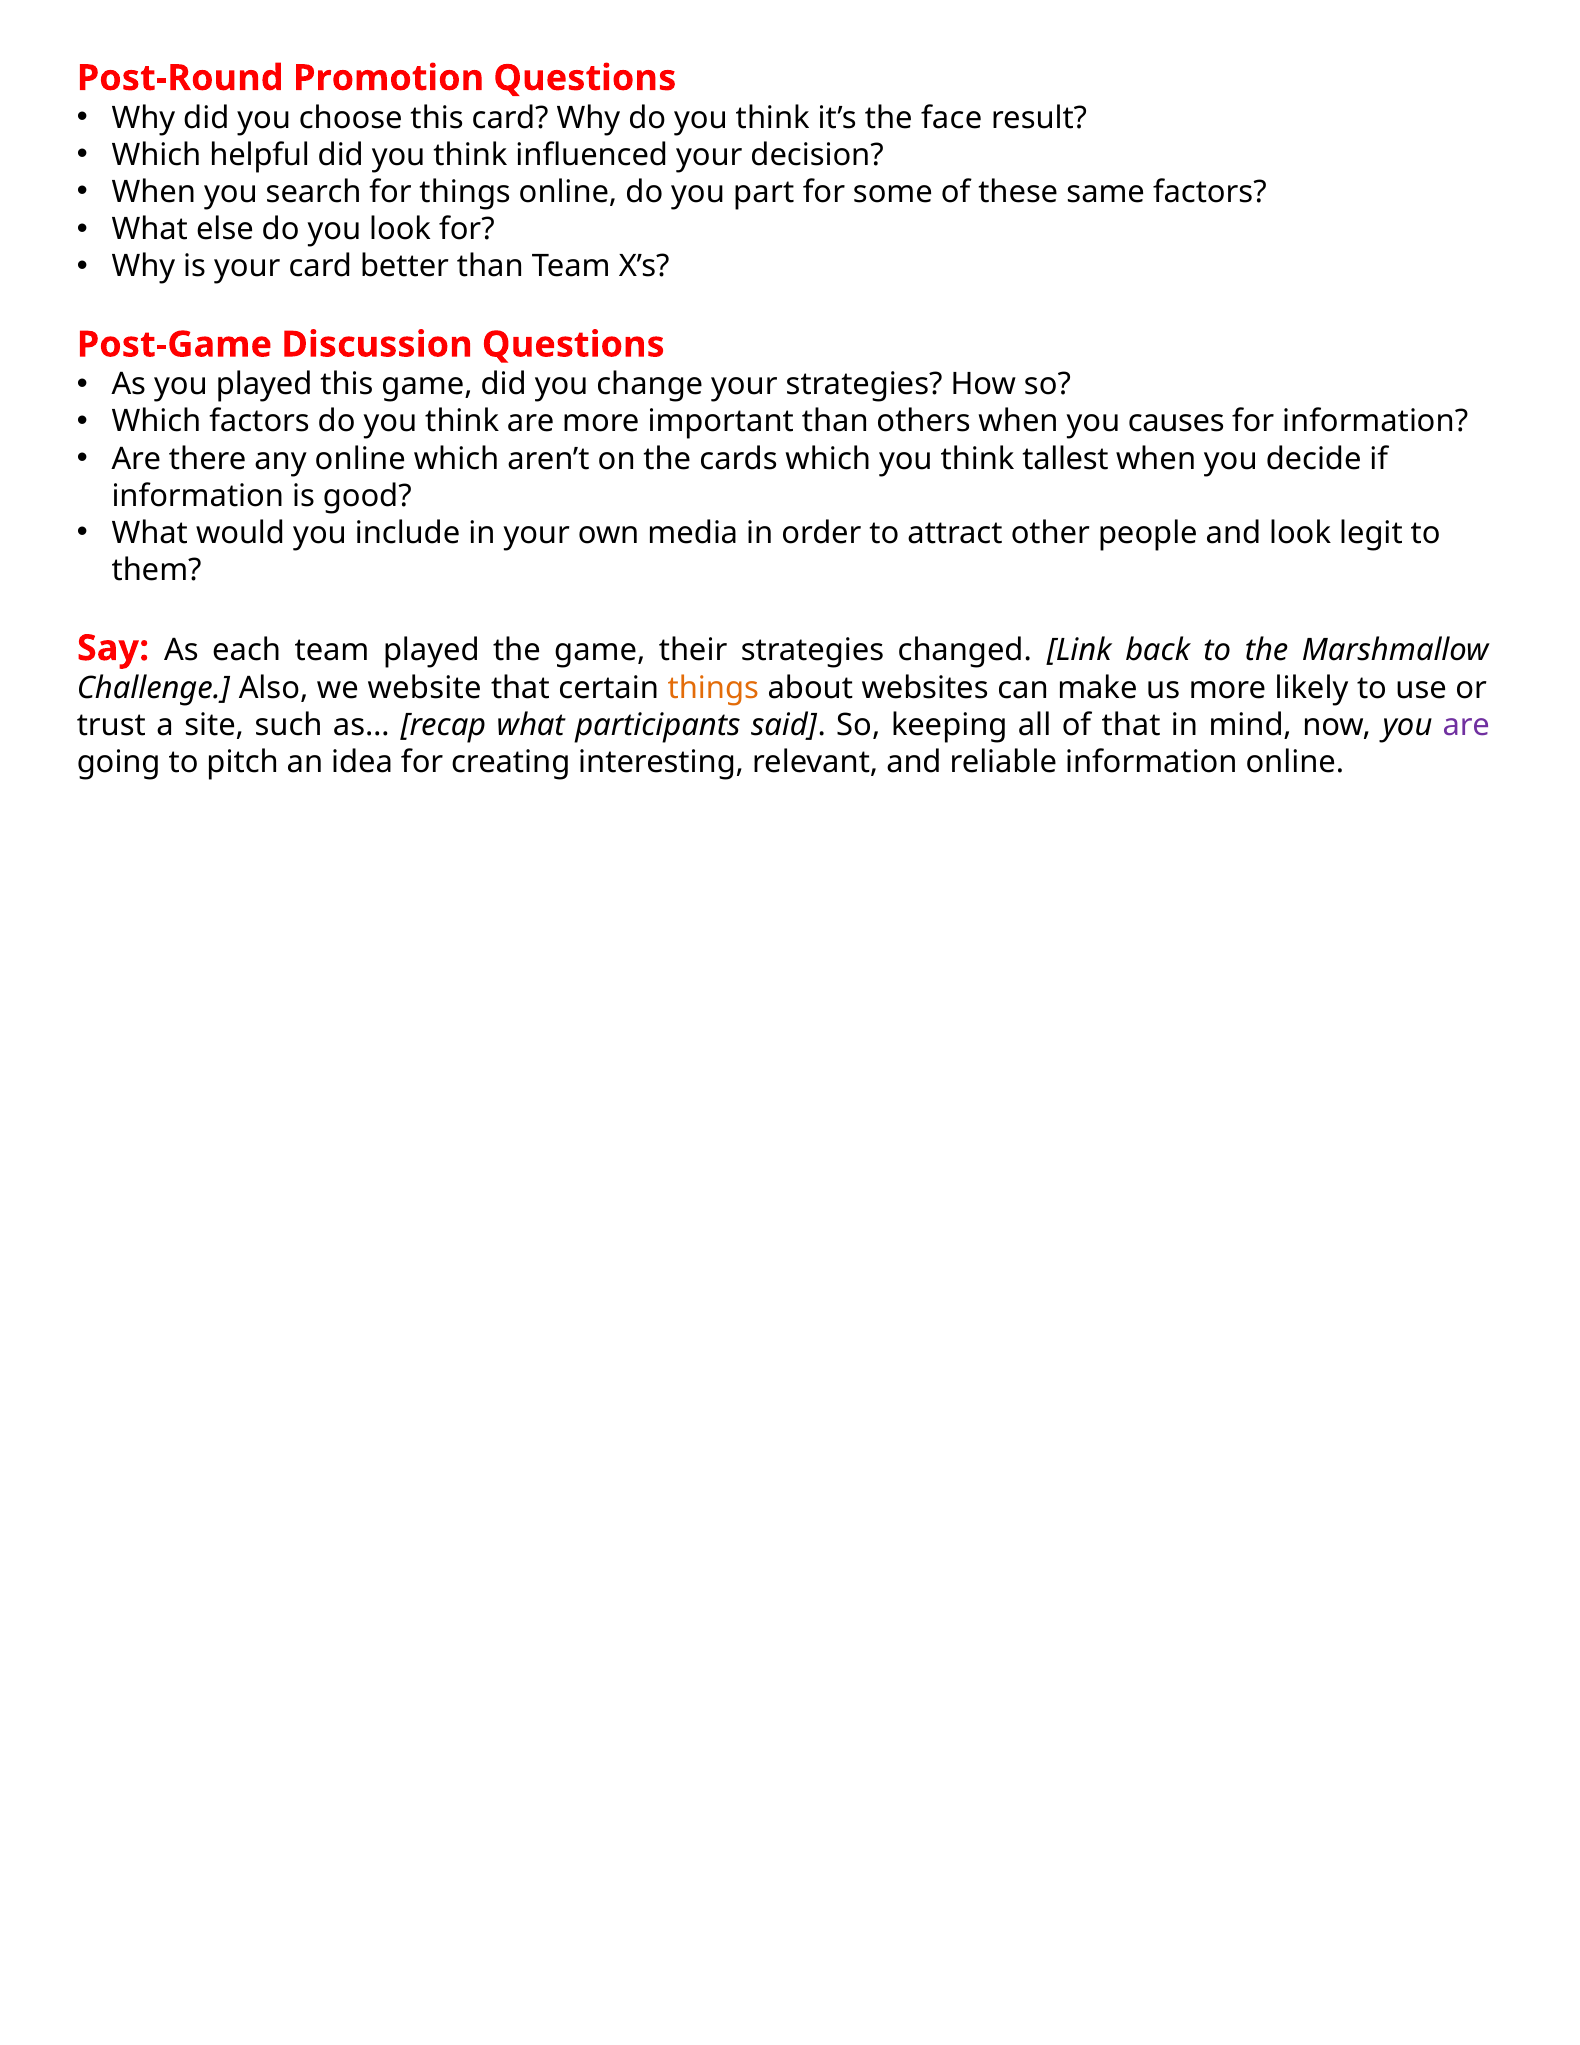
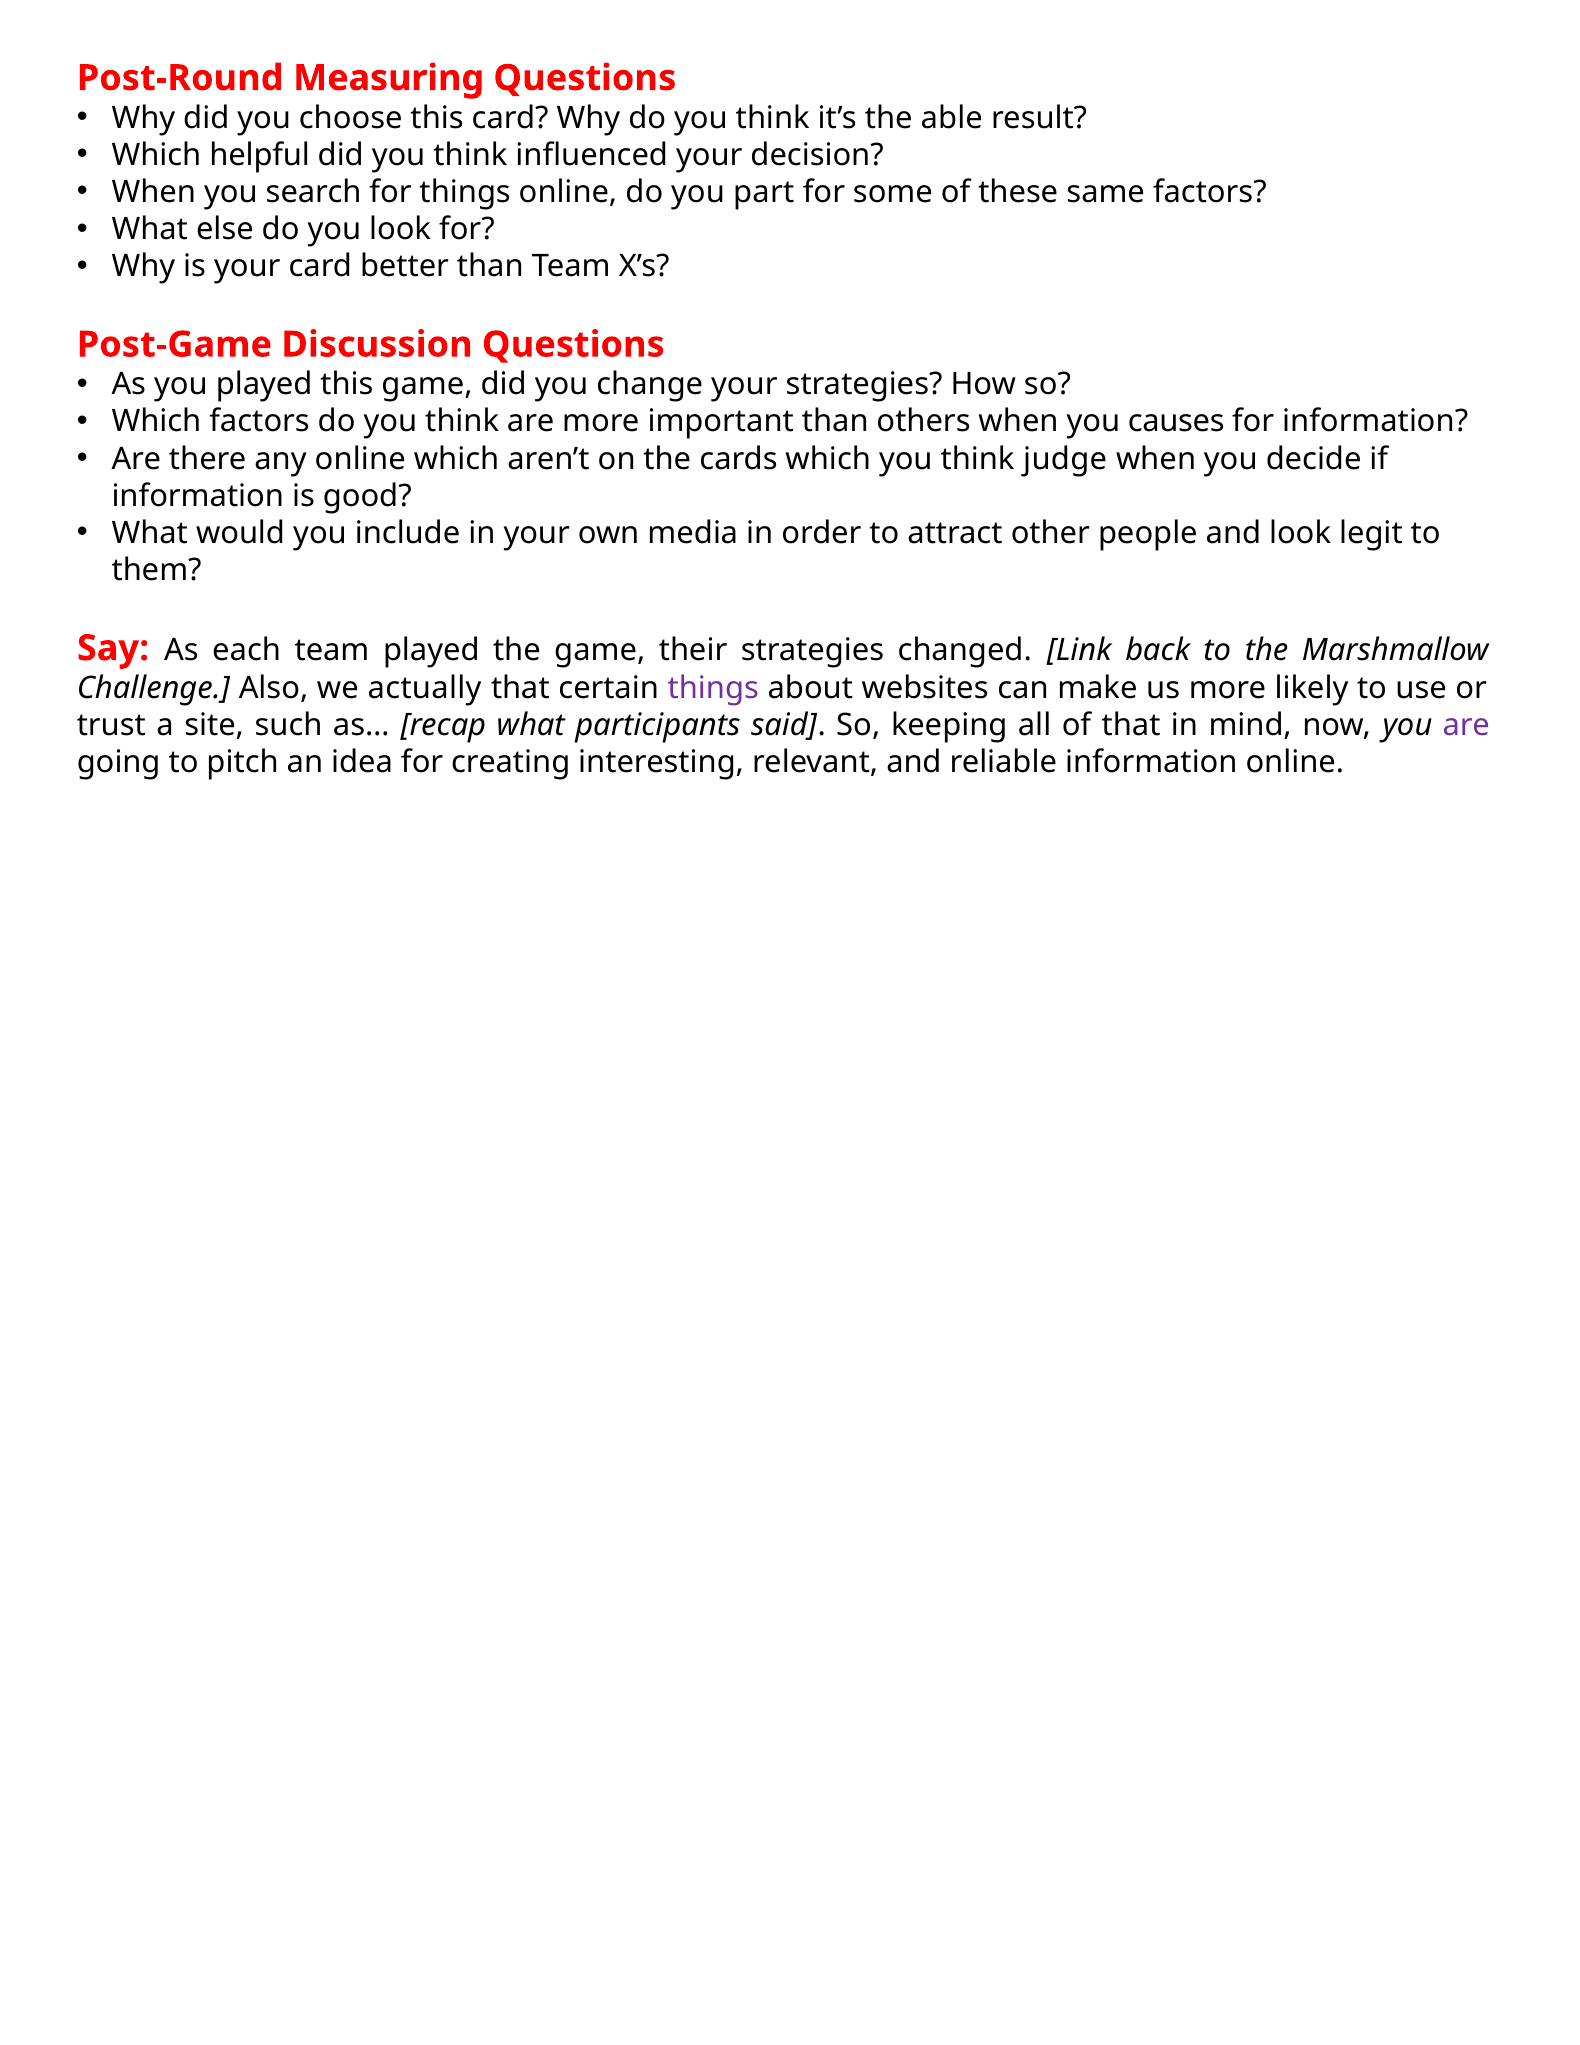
Promotion: Promotion -> Measuring (389, 78)
face: face -> able (952, 118)
tallest: tallest -> judge (1065, 459)
website: website -> actually (425, 688)
things colour: orange -> purple (713, 688)
